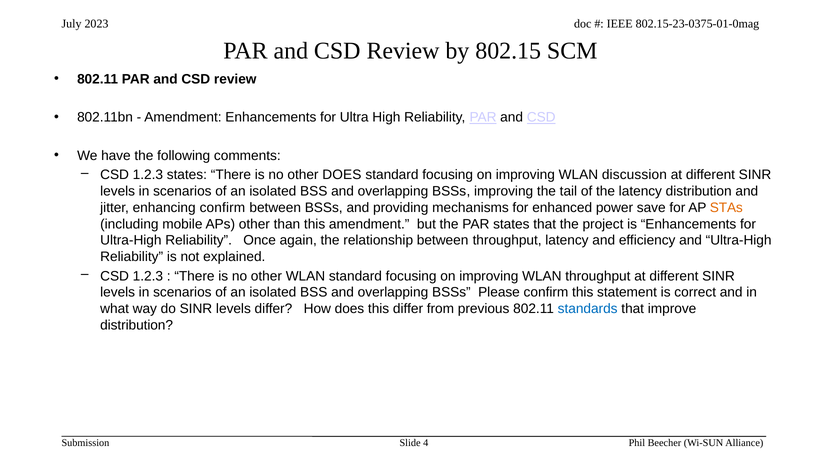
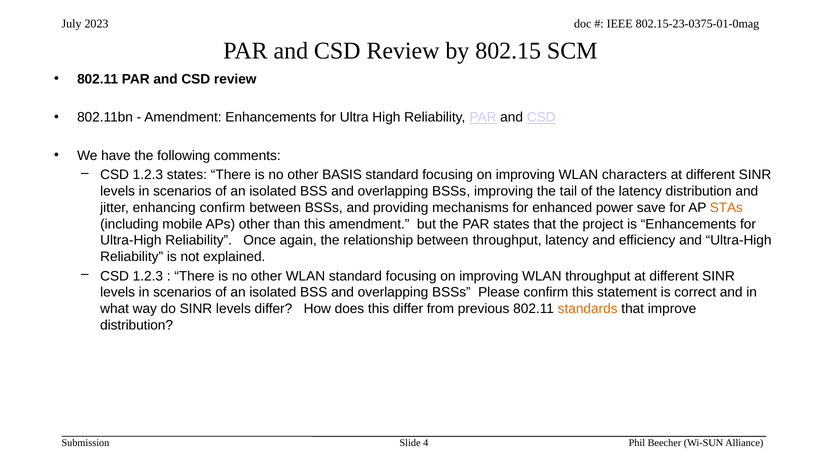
other DOES: DOES -> BASIS (342, 175)
discussion: discussion -> characters (634, 175)
standards colour: blue -> orange (588, 309)
